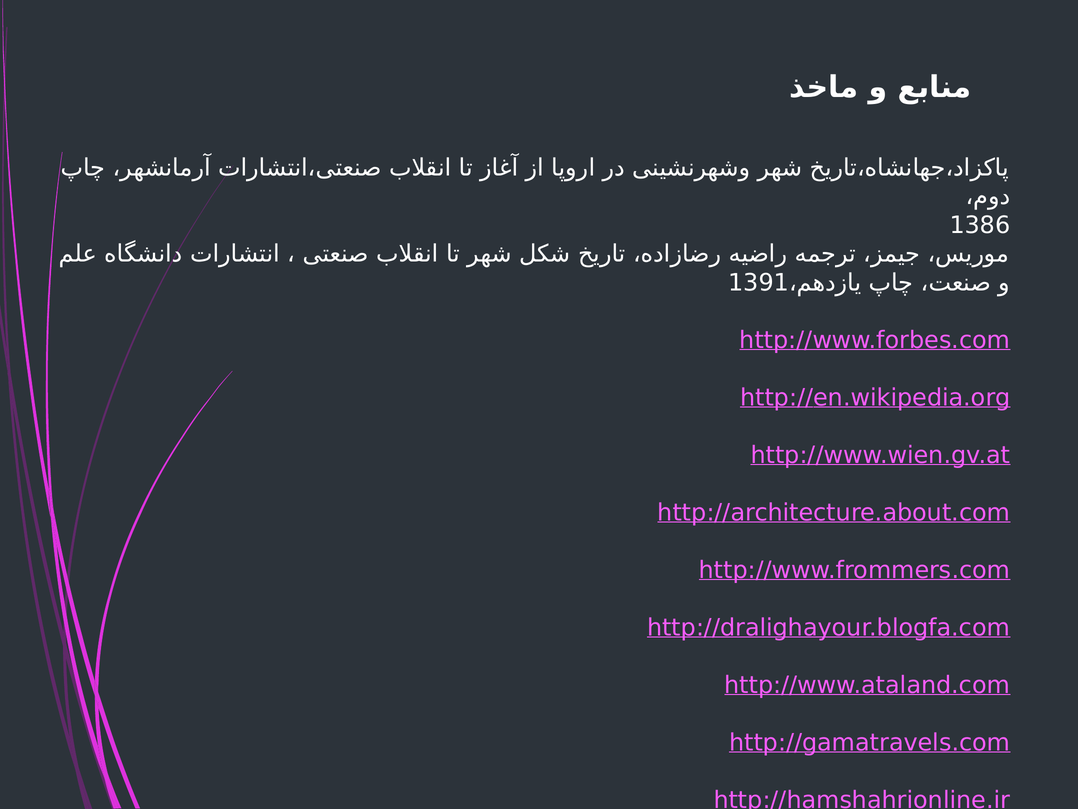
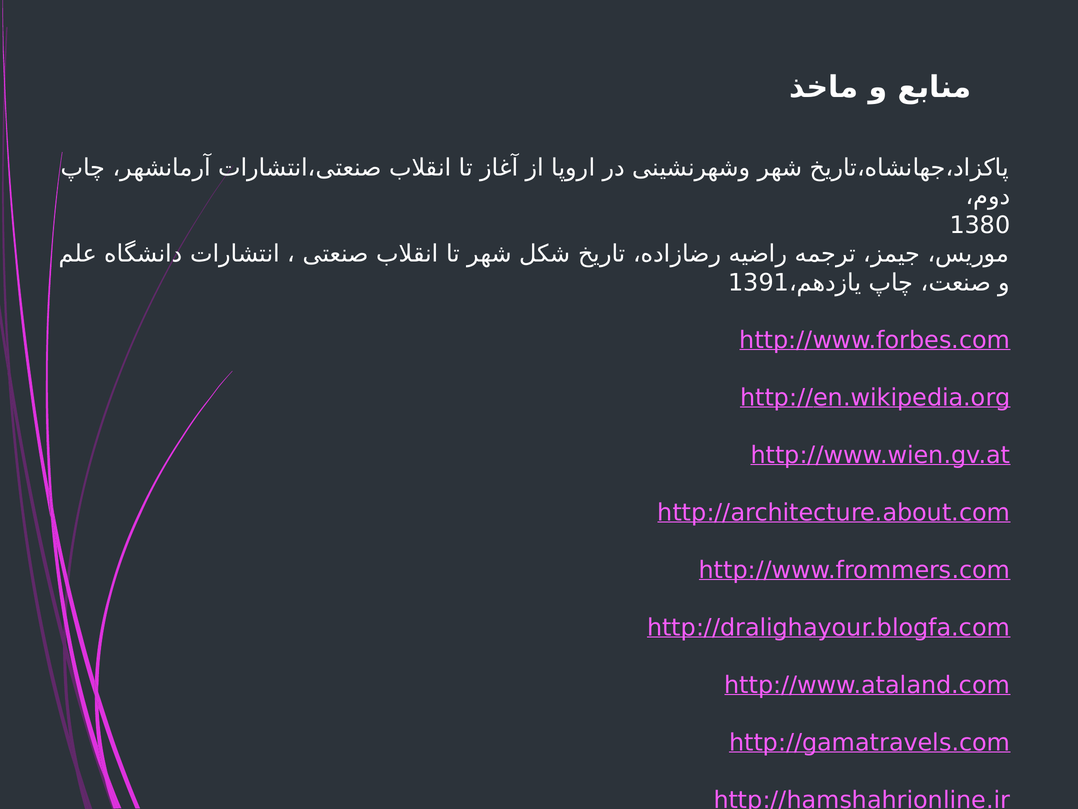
1386: 1386 -> 1380 (980, 225)
